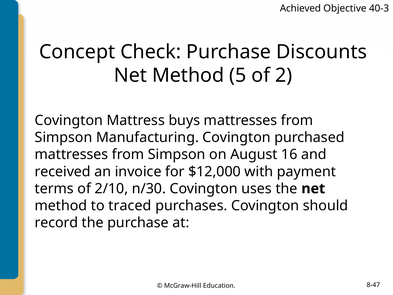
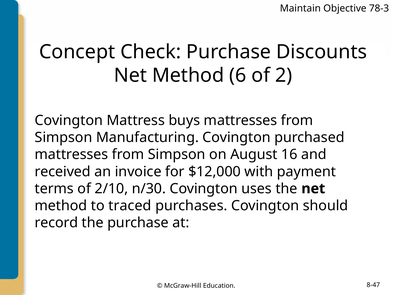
Achieved: Achieved -> Maintain (300, 8)
40-3: 40-3 -> 78-3 (379, 8)
5: 5 -> 6 (238, 75)
